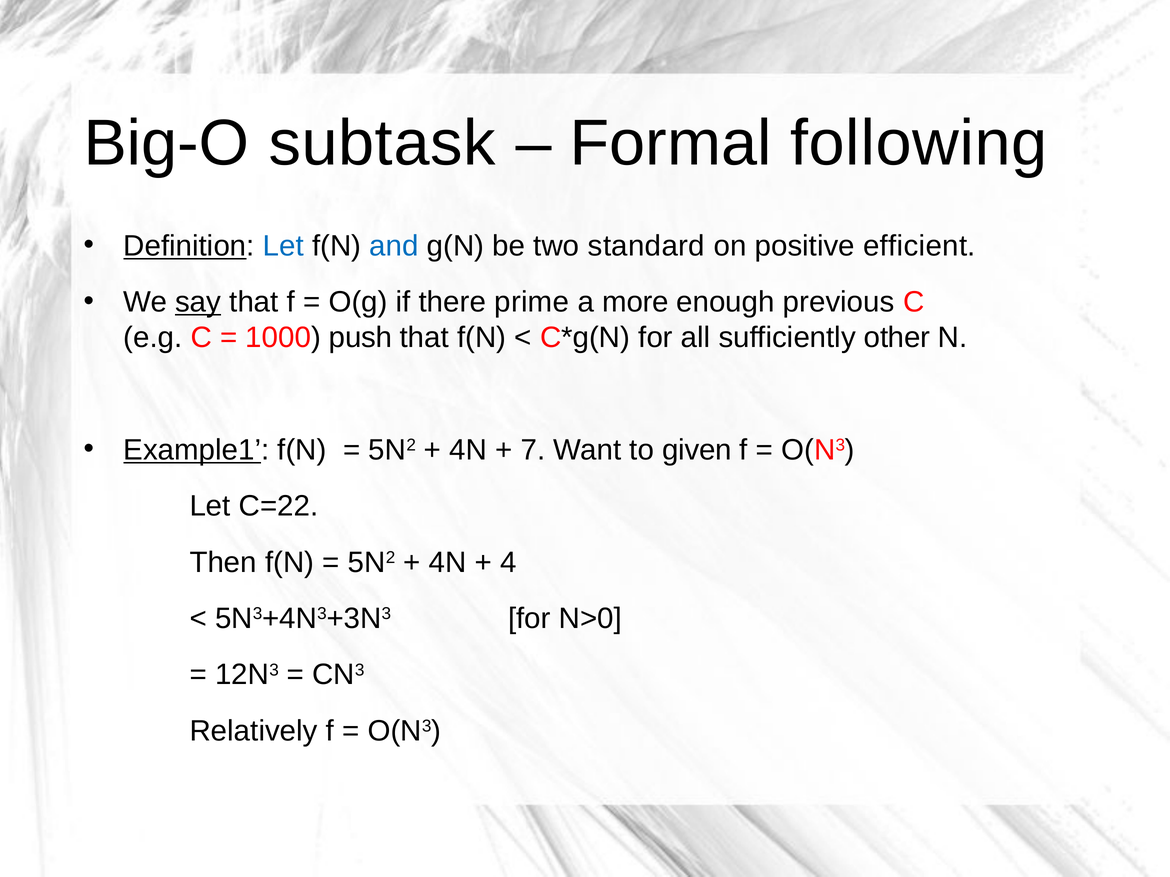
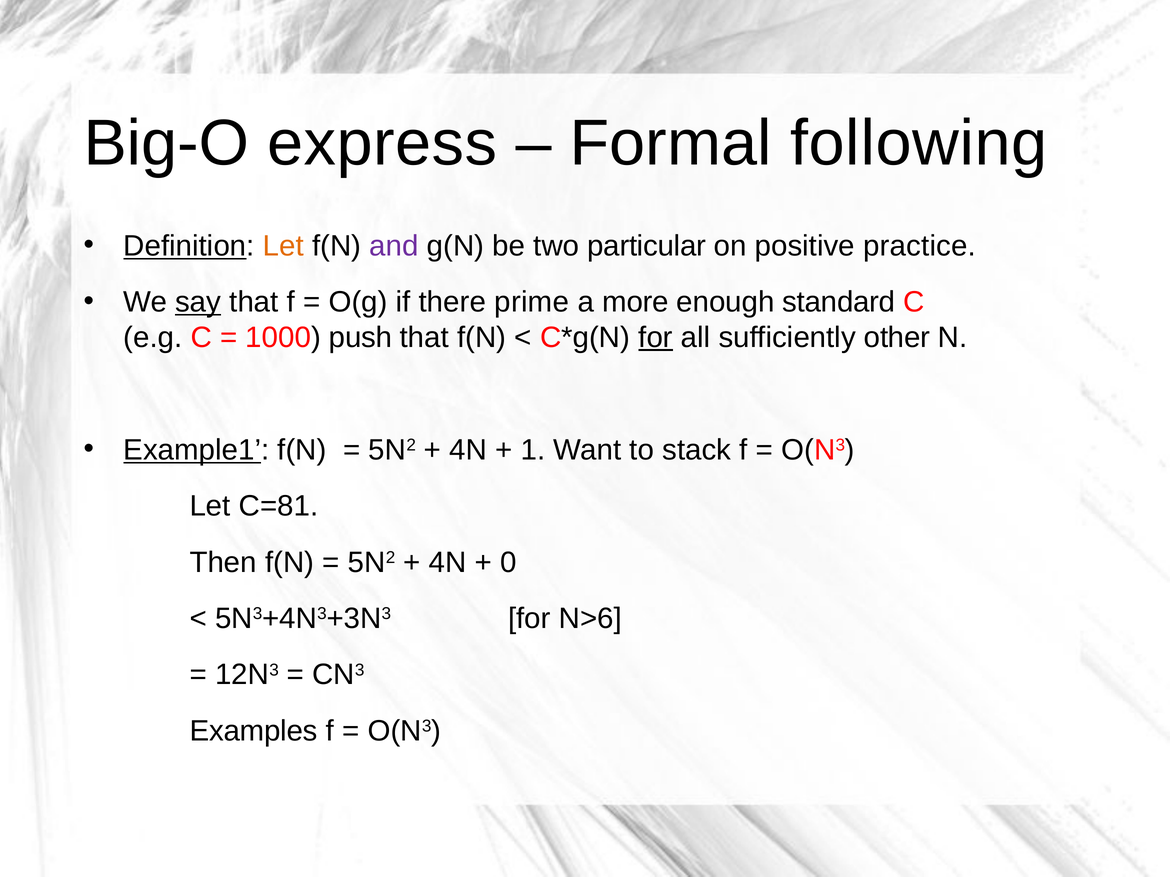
subtask: subtask -> express (382, 143)
Let colour: blue -> orange (283, 246)
and colour: blue -> purple (394, 246)
standard: standard -> particular (647, 246)
efficient: efficient -> practice (920, 246)
previous: previous -> standard (839, 302)
for underline: none -> present (656, 338)
7: 7 -> 1 (533, 450)
given: given -> stack (697, 450)
C=22: C=22 -> C=81 (279, 506)
4: 4 -> 0 (508, 563)
N>0: N>0 -> N>6 (590, 619)
Relatively: Relatively -> Examples (254, 731)
